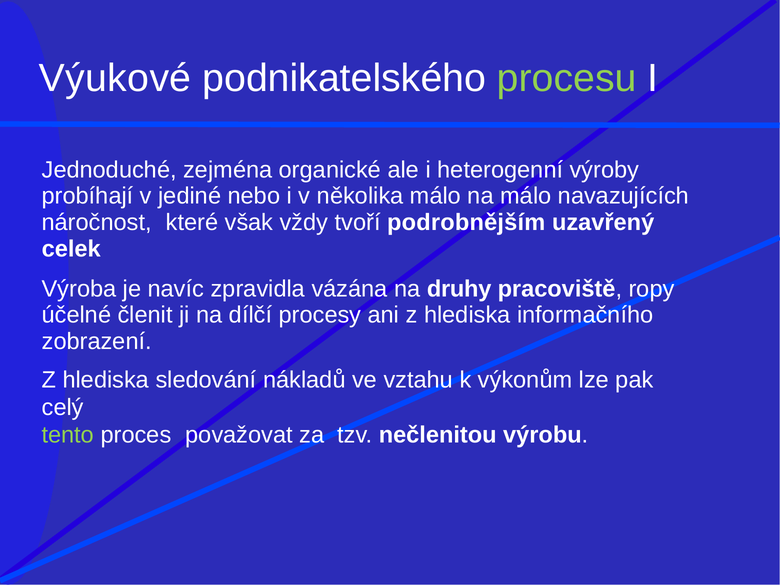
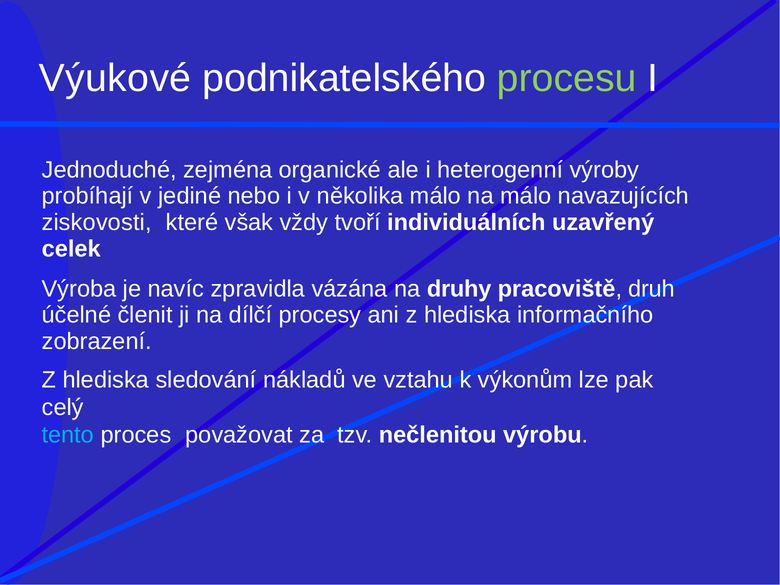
náročnost: náročnost -> ziskovosti (97, 222)
podrobnějším: podrobnějším -> individuálních (466, 222)
ropy: ropy -> druh (652, 289)
tento colour: light green -> light blue (68, 435)
